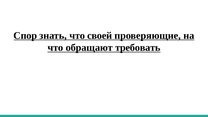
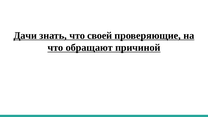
Спор: Спор -> Дачи (25, 36)
требовать: требовать -> причиной (138, 48)
